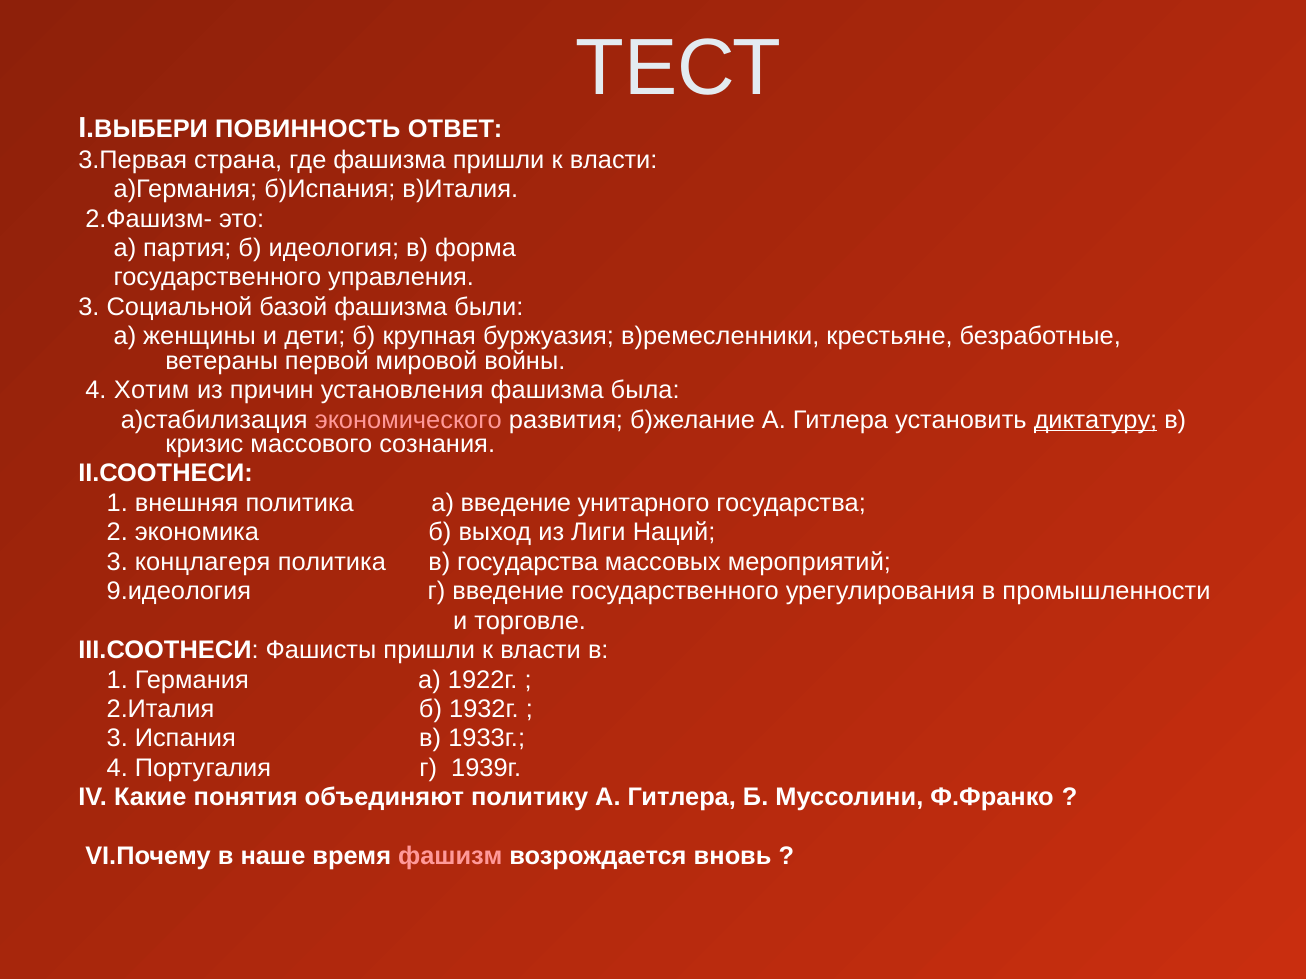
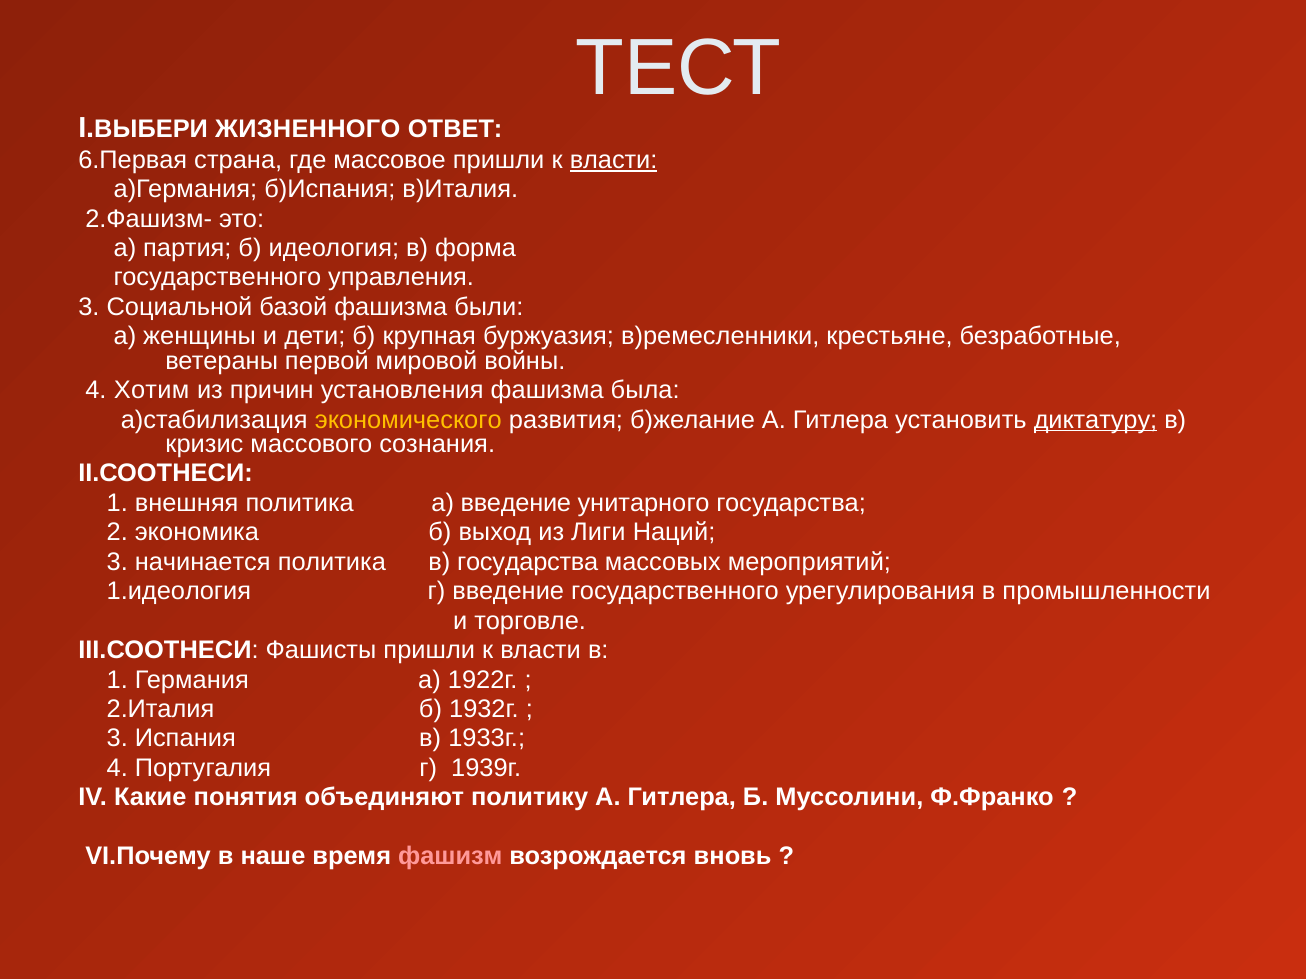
ПОВИННОСТЬ: ПОВИННОСТЬ -> ЖИЗНЕННОГО (308, 130)
3.Первая: 3.Первая -> 6.Первая (133, 160)
где фашизма: фашизма -> массовое (390, 160)
власти underline: none -> present (614, 160)
экономического colour: pink -> yellow (408, 420)
концлагеря: концлагеря -> начинается (203, 562)
9.идеология: 9.идеология -> 1.идеология (179, 592)
